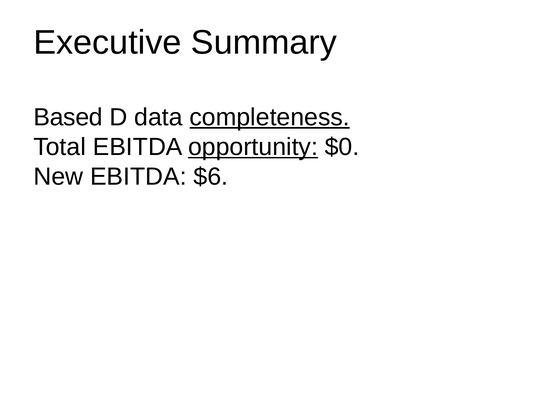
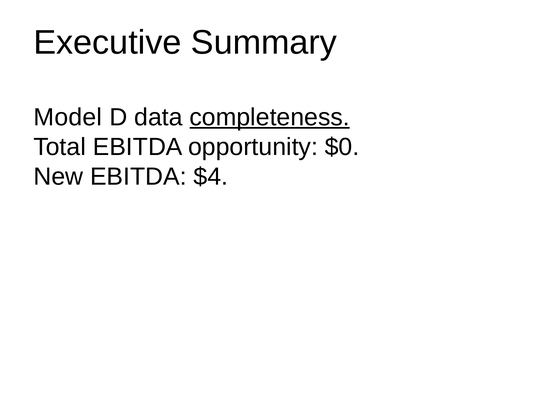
Based: Based -> Model (68, 117)
opportunity underline: present -> none (253, 147)
$6: $6 -> $4 (211, 177)
